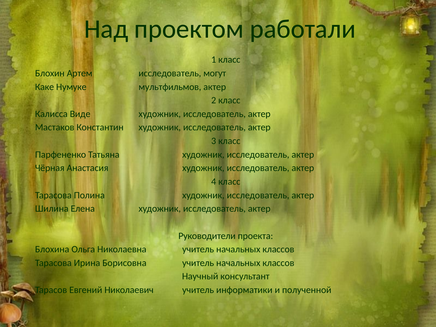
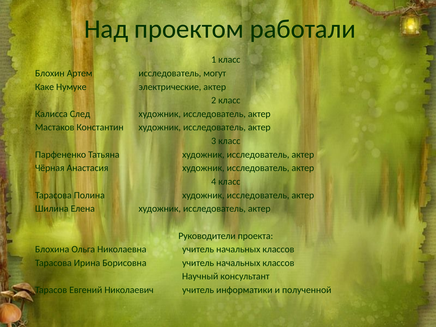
мультфильмов: мультфильмов -> электрические (170, 87)
Виде: Виде -> След (80, 114)
